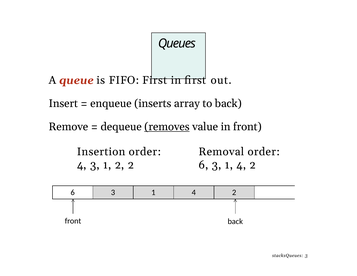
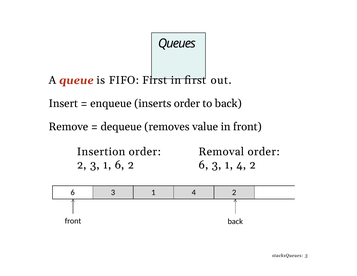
inserts array: array -> order (187, 103)
removes underline: present -> none (167, 127)
4: 4 -> 2 (82, 165)
1 2: 2 -> 6 (119, 165)
